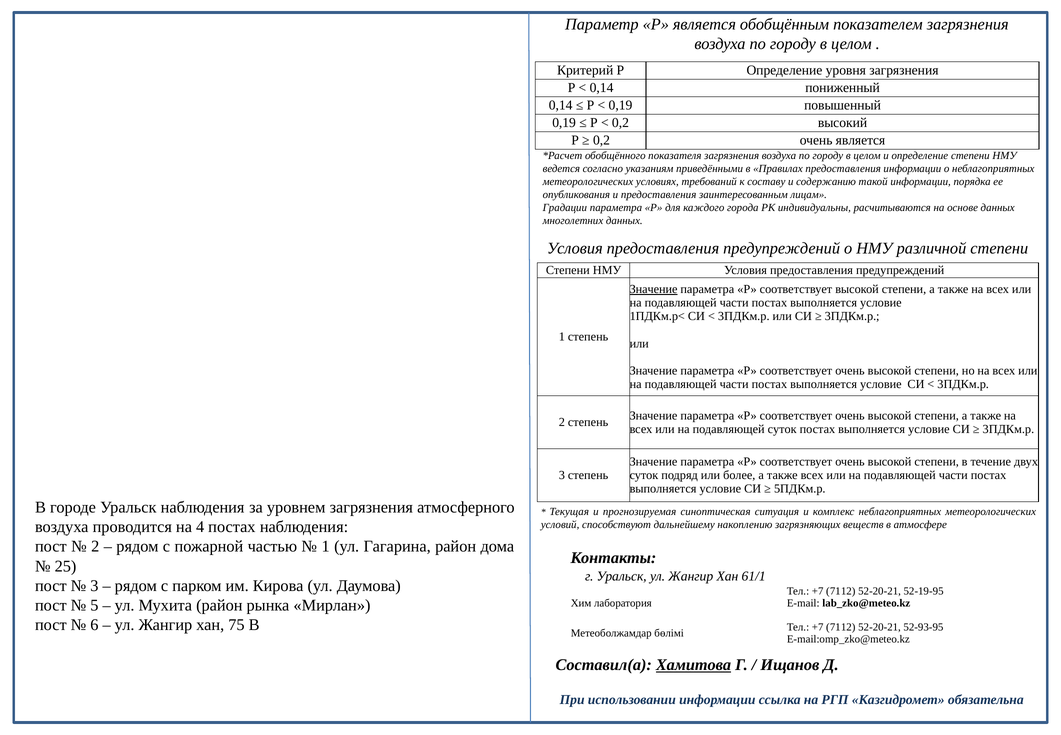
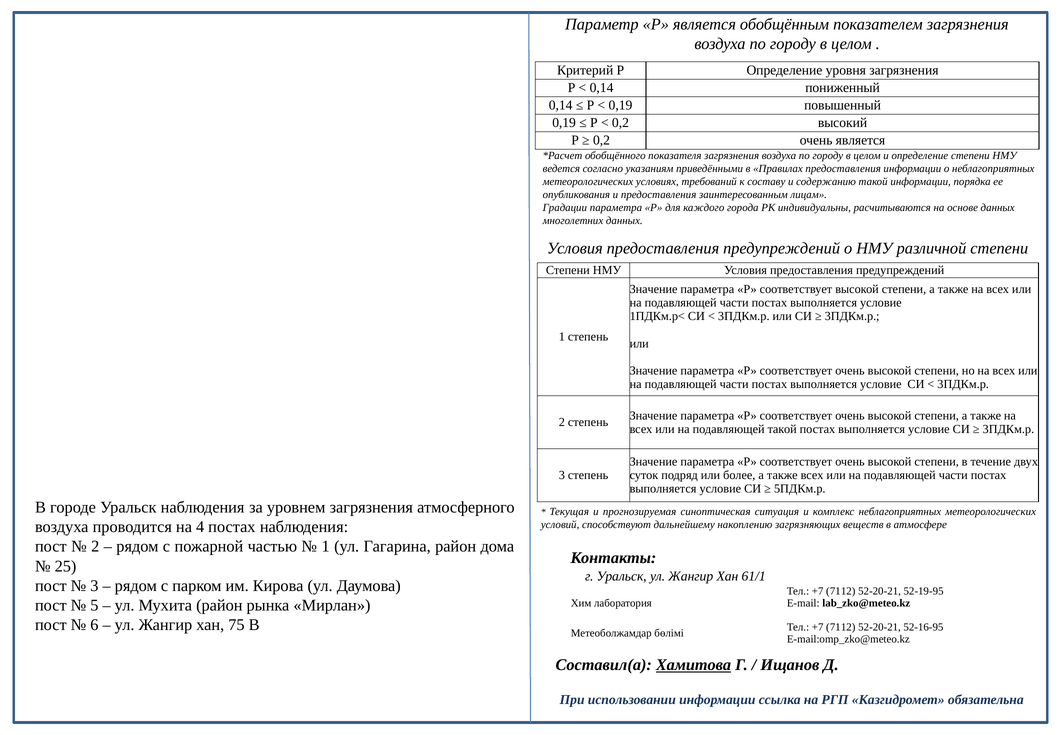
Значение underline: present -> none (654, 289)
подавляющей суток: суток -> такой (782, 429)
52-93-95: 52-93-95 -> 52-16-95 (923, 627)
